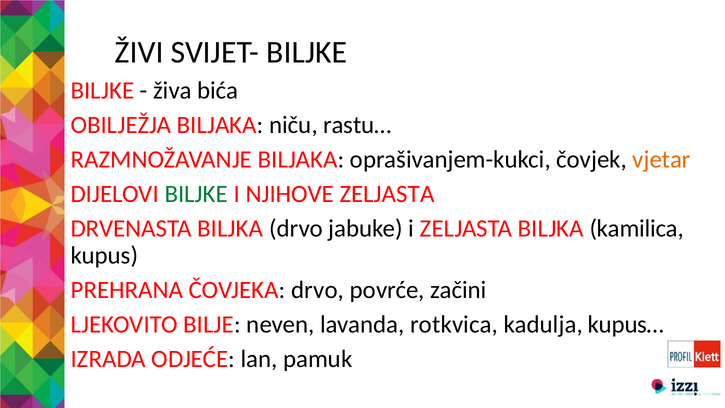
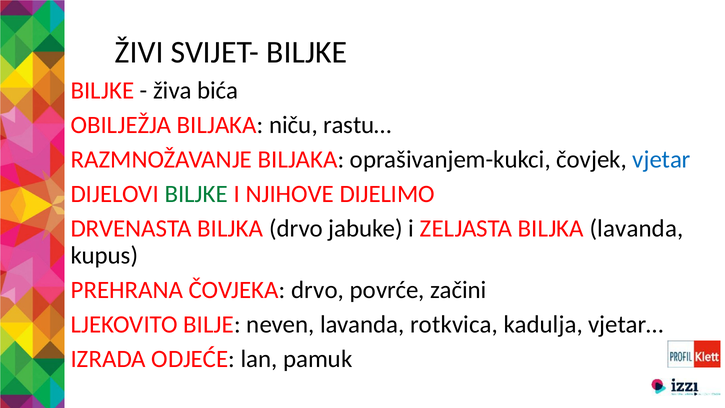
vjetar colour: orange -> blue (662, 159)
NJIHOVE ZELJASTA: ZELJASTA -> DIJELIMO (387, 194)
BILJKA kamilica: kamilica -> lavanda (636, 228)
kupus…: kupus… -> vjetar… (626, 324)
